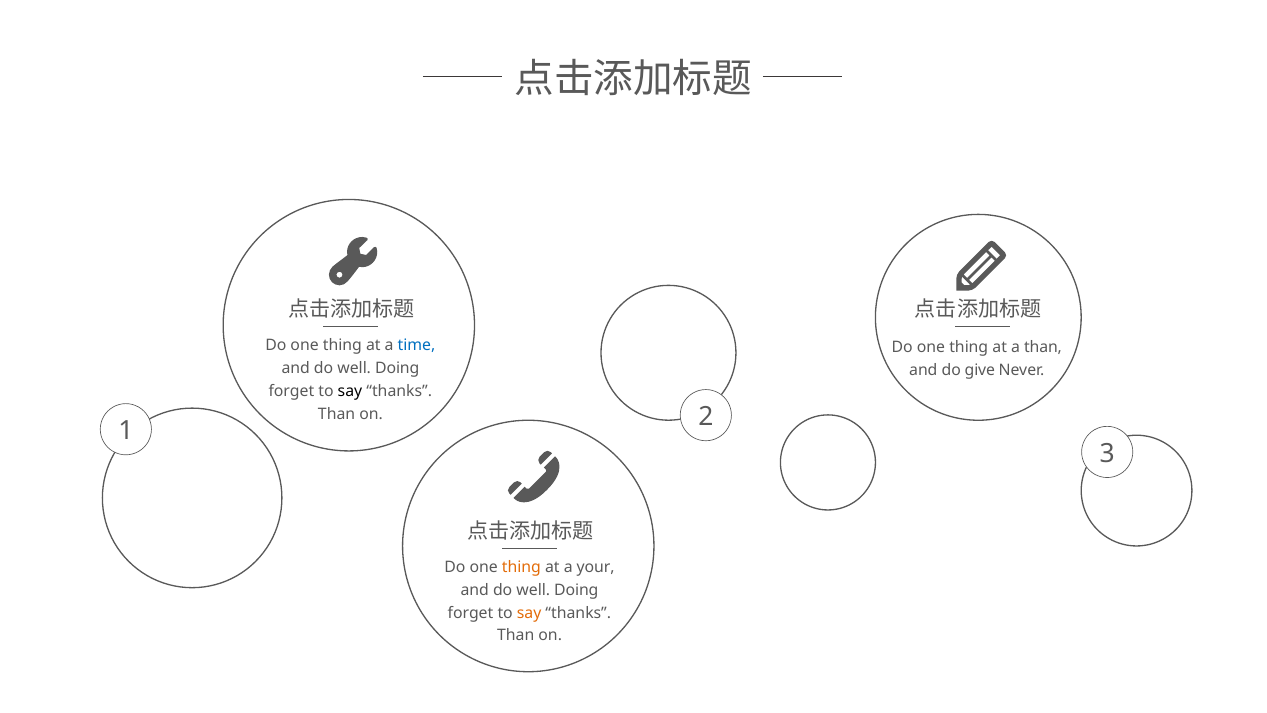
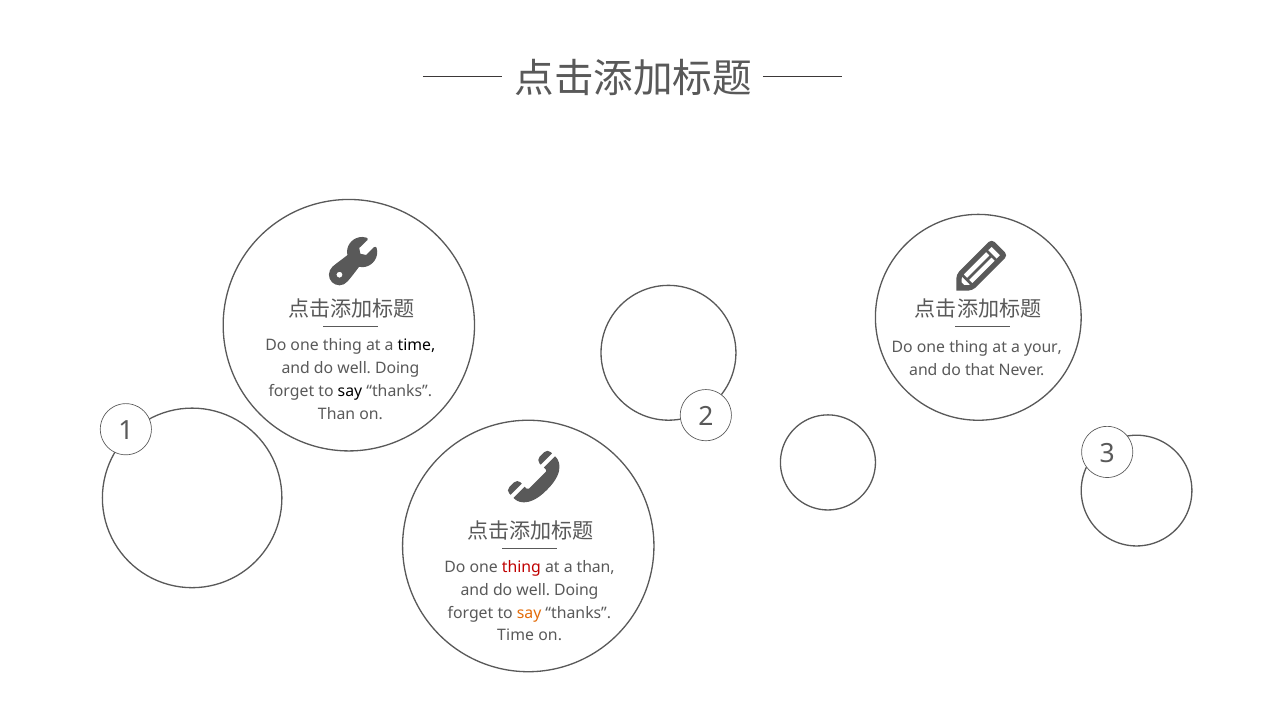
time colour: blue -> black (417, 345)
a than: than -> your (1043, 347)
give: give -> that (980, 370)
thing colour: orange -> red (521, 567)
a your: your -> than (596, 567)
Than: Than -> Time (516, 635)
